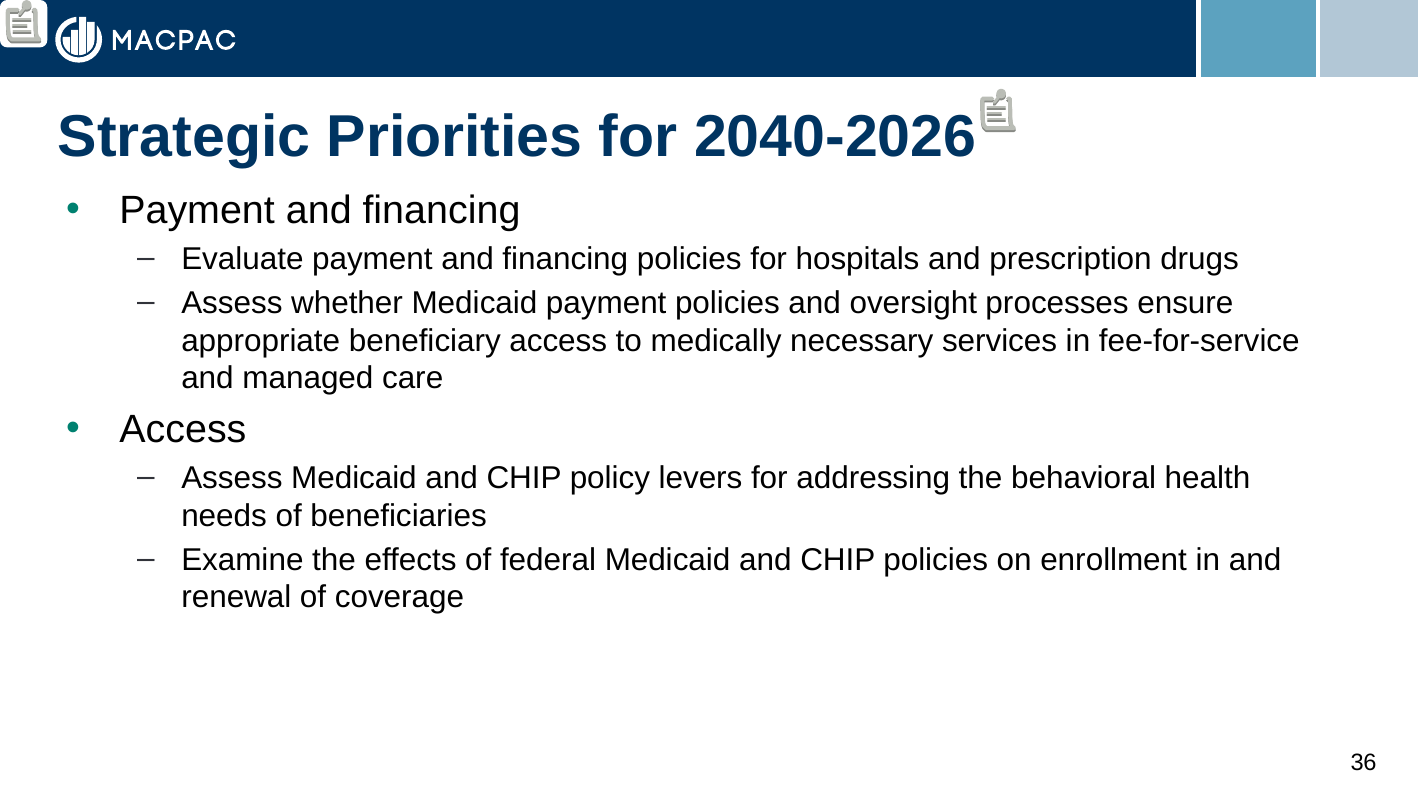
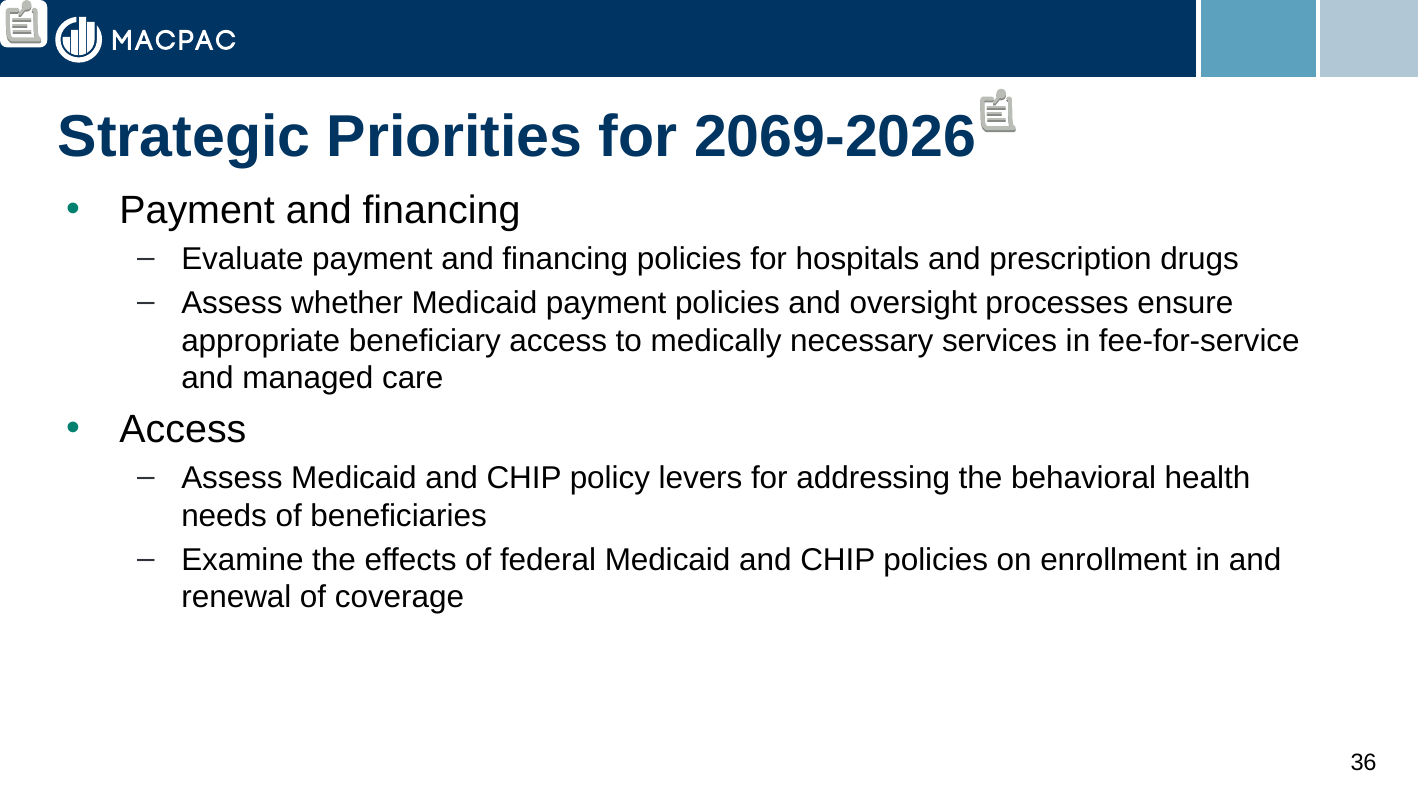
2040-2026: 2040-2026 -> 2069-2026 (835, 137)
